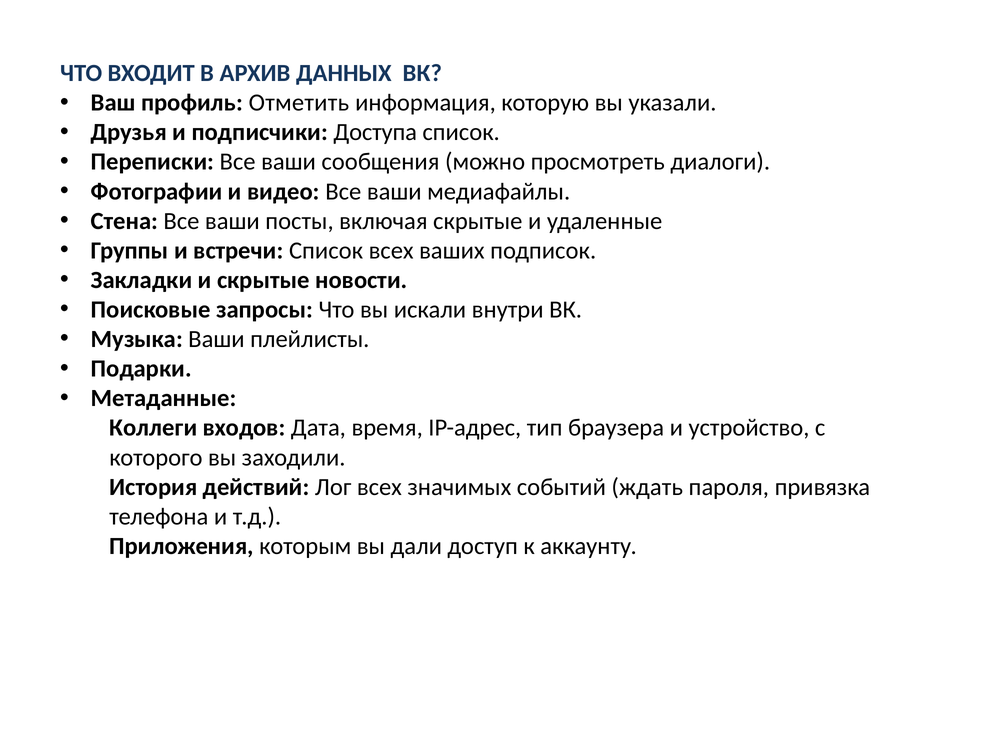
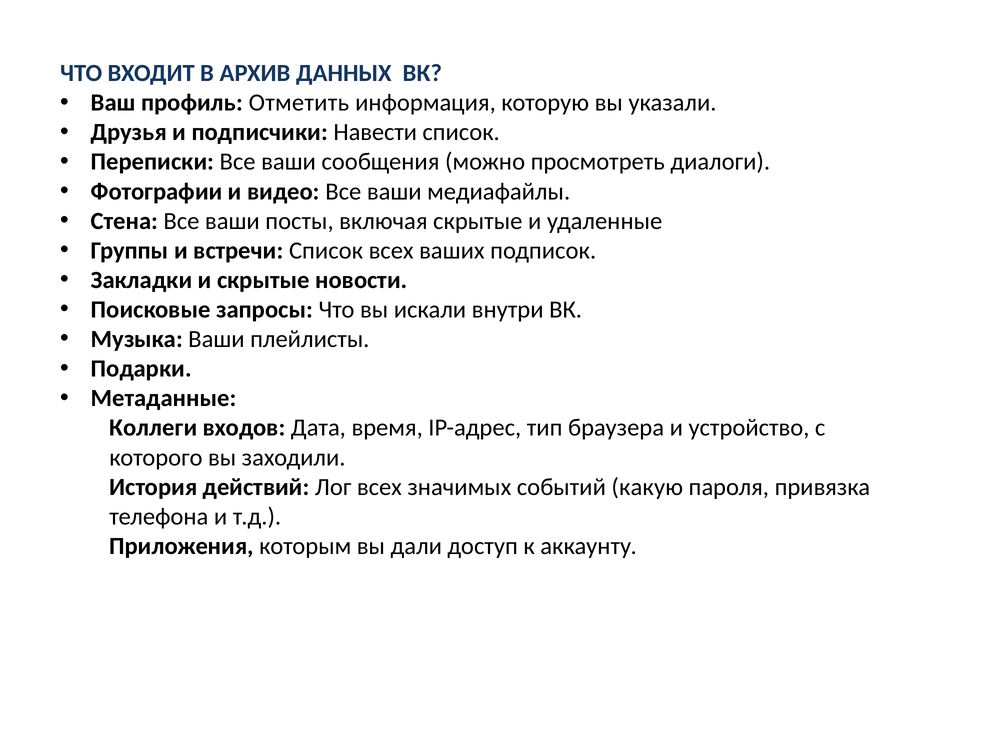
Доступа: Доступа -> Навести (375, 132)
ждать: ждать -> какую (647, 487)
